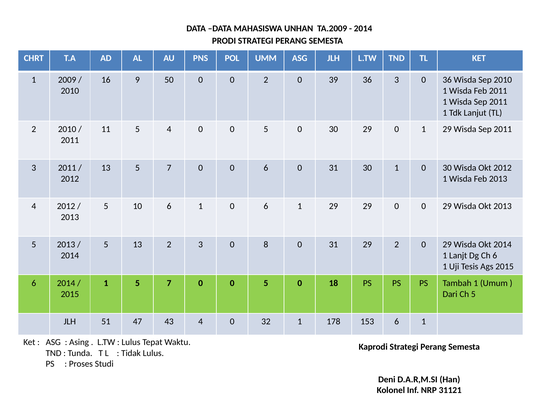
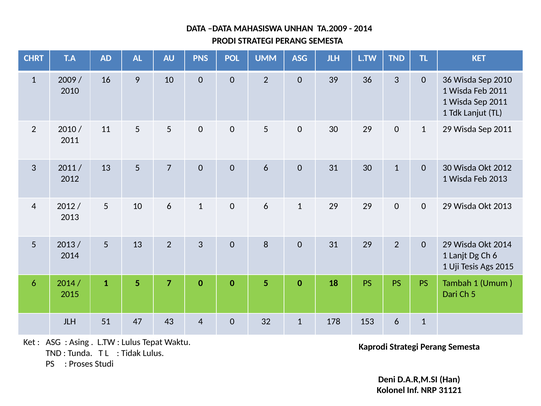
9 50: 50 -> 10 (169, 80)
5 4: 4 -> 5 (169, 129)
